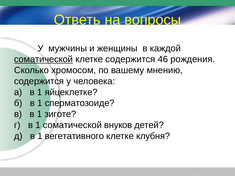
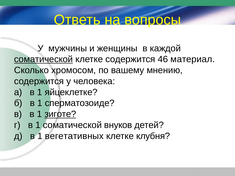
рождения: рождения -> материал (193, 59)
зиготе underline: none -> present (60, 114)
вегетативного: вегетативного -> вегетативных (74, 136)
